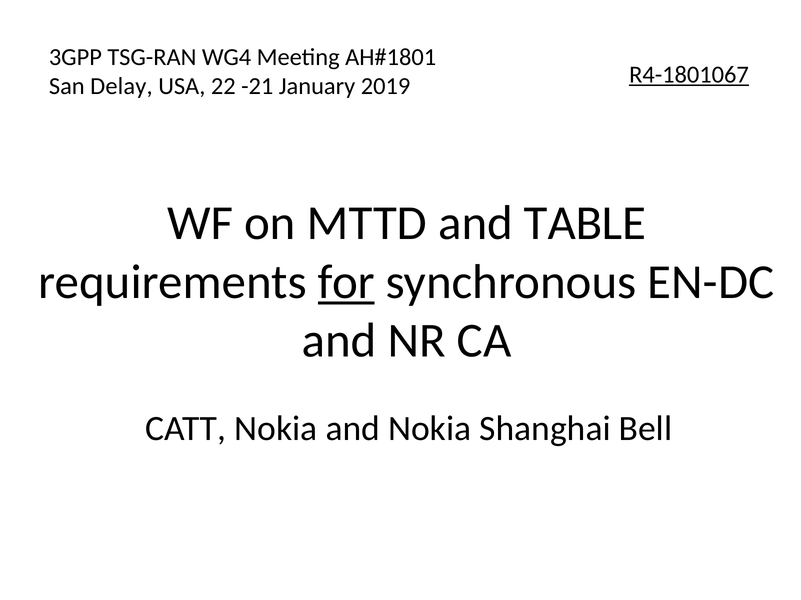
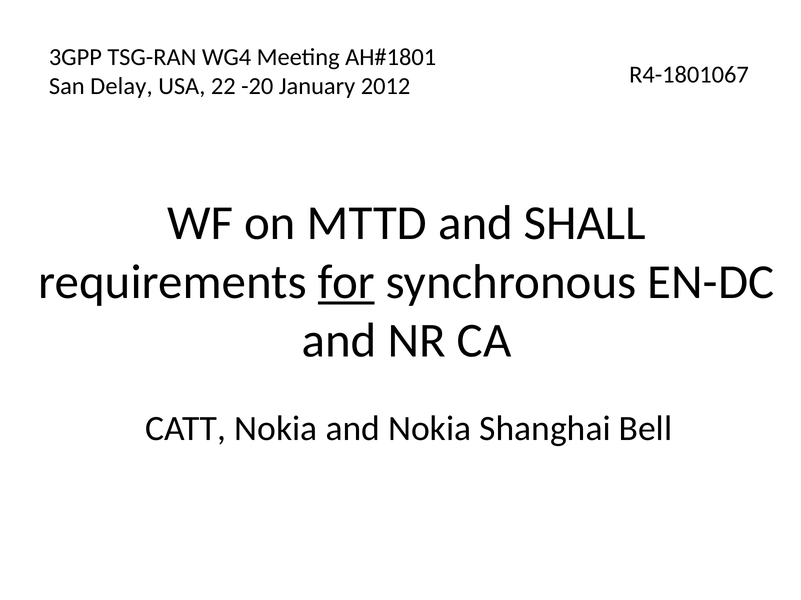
R4-1801067 underline: present -> none (689, 75)
-21: -21 -> -20 (257, 86)
2019: 2019 -> 2012 (386, 86)
TABLE: TABLE -> SHALL (585, 224)
